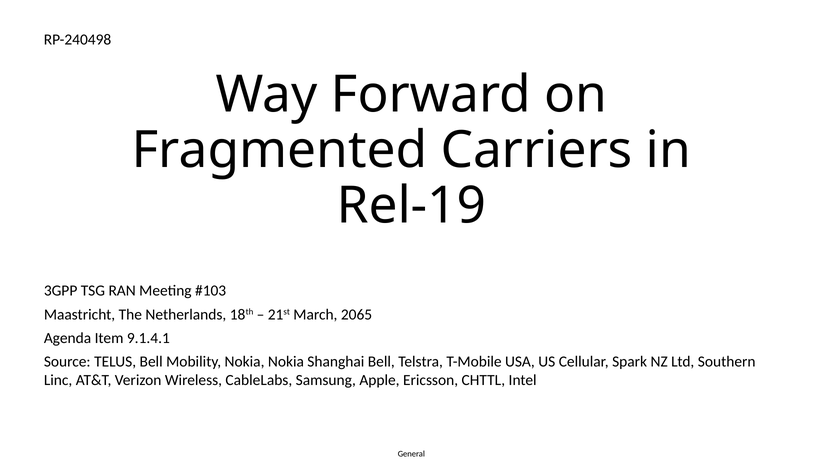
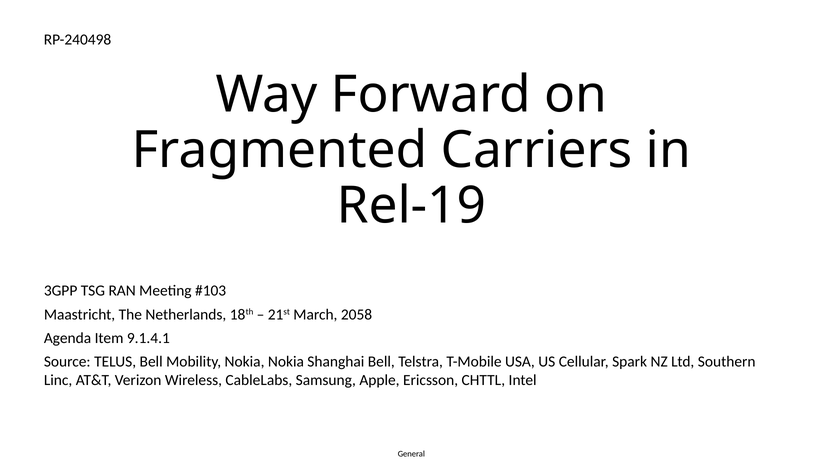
2065: 2065 -> 2058 (357, 314)
